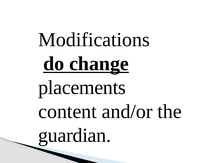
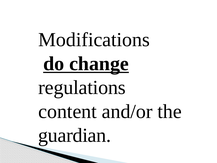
placements: placements -> regulations (82, 87)
